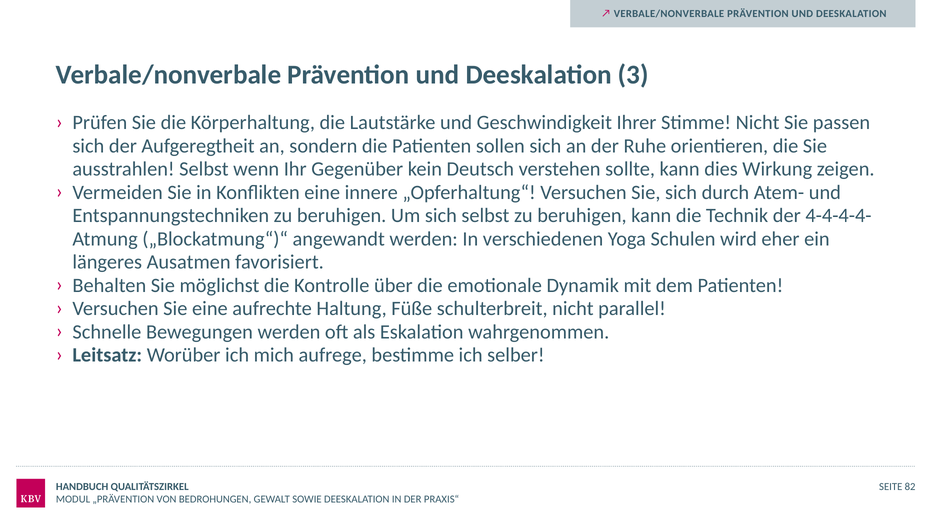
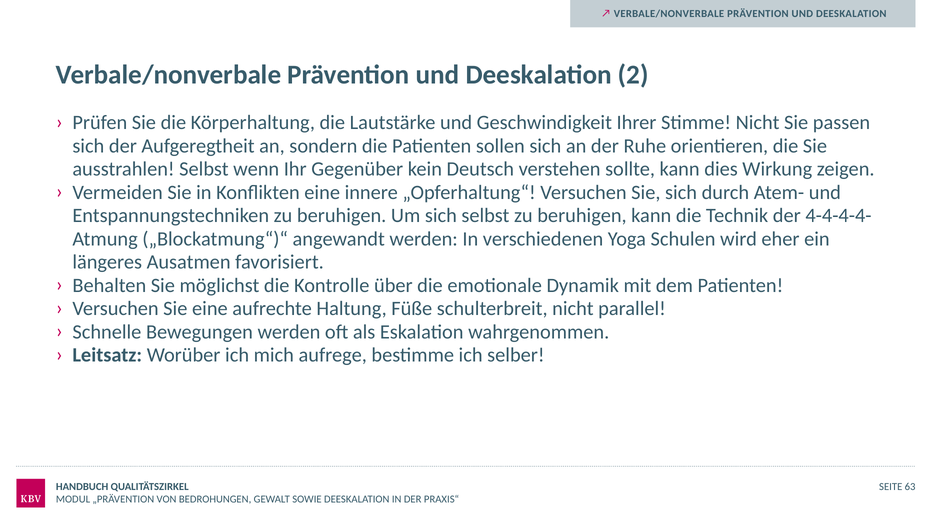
3: 3 -> 2 (633, 75)
82: 82 -> 63 (910, 487)
